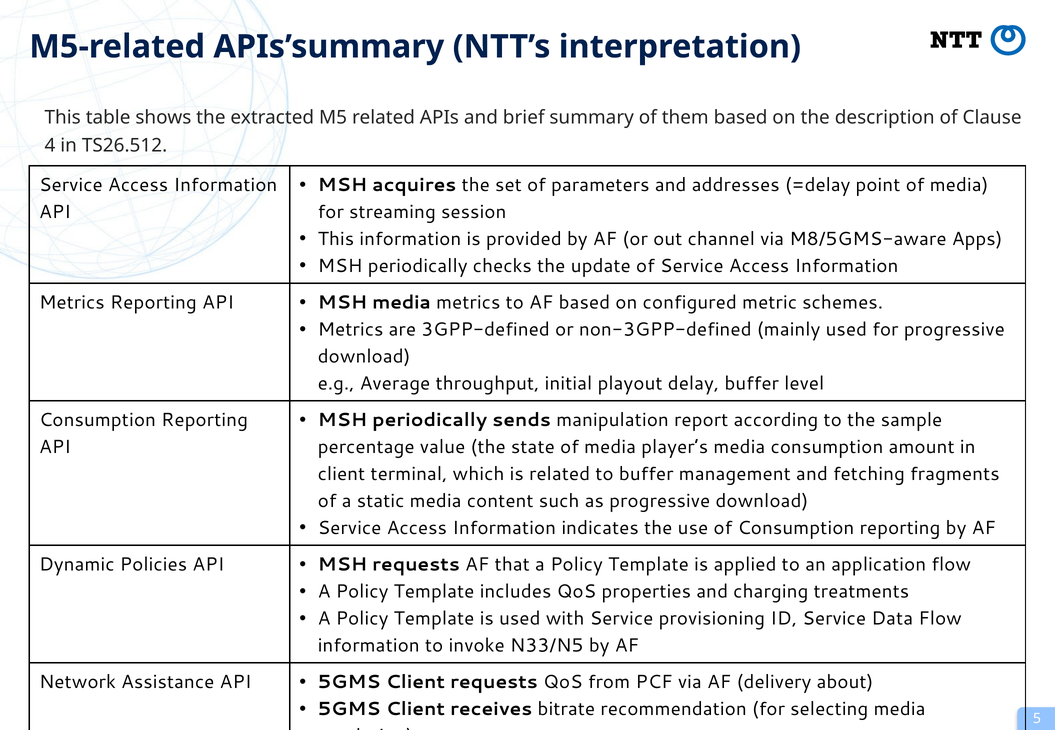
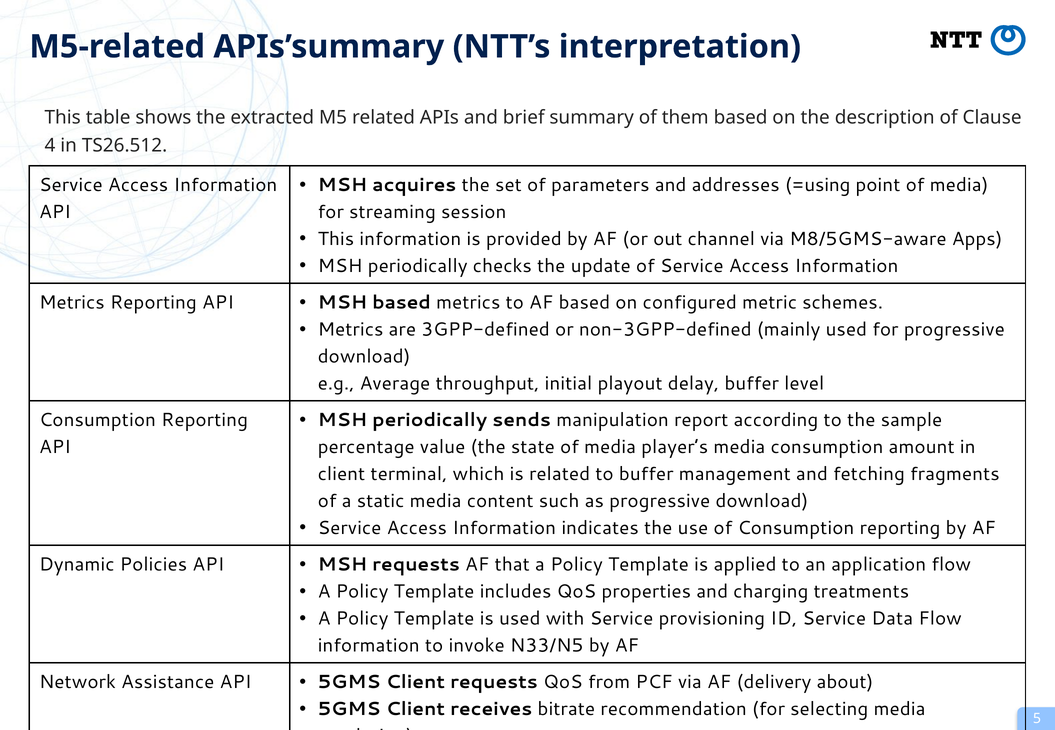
=delay: =delay -> =using (818, 185)
MSH media: media -> based (401, 303)
